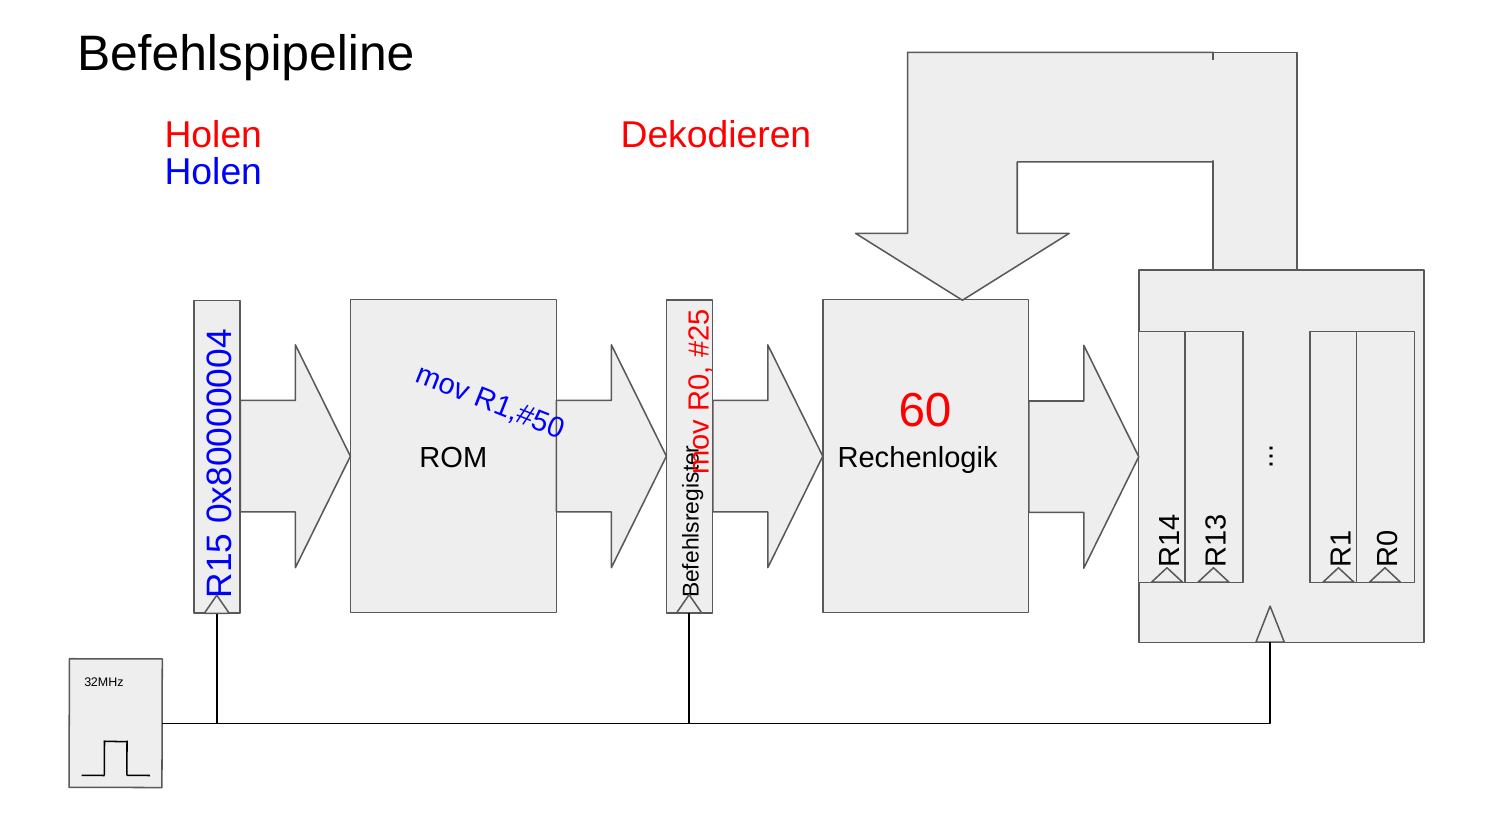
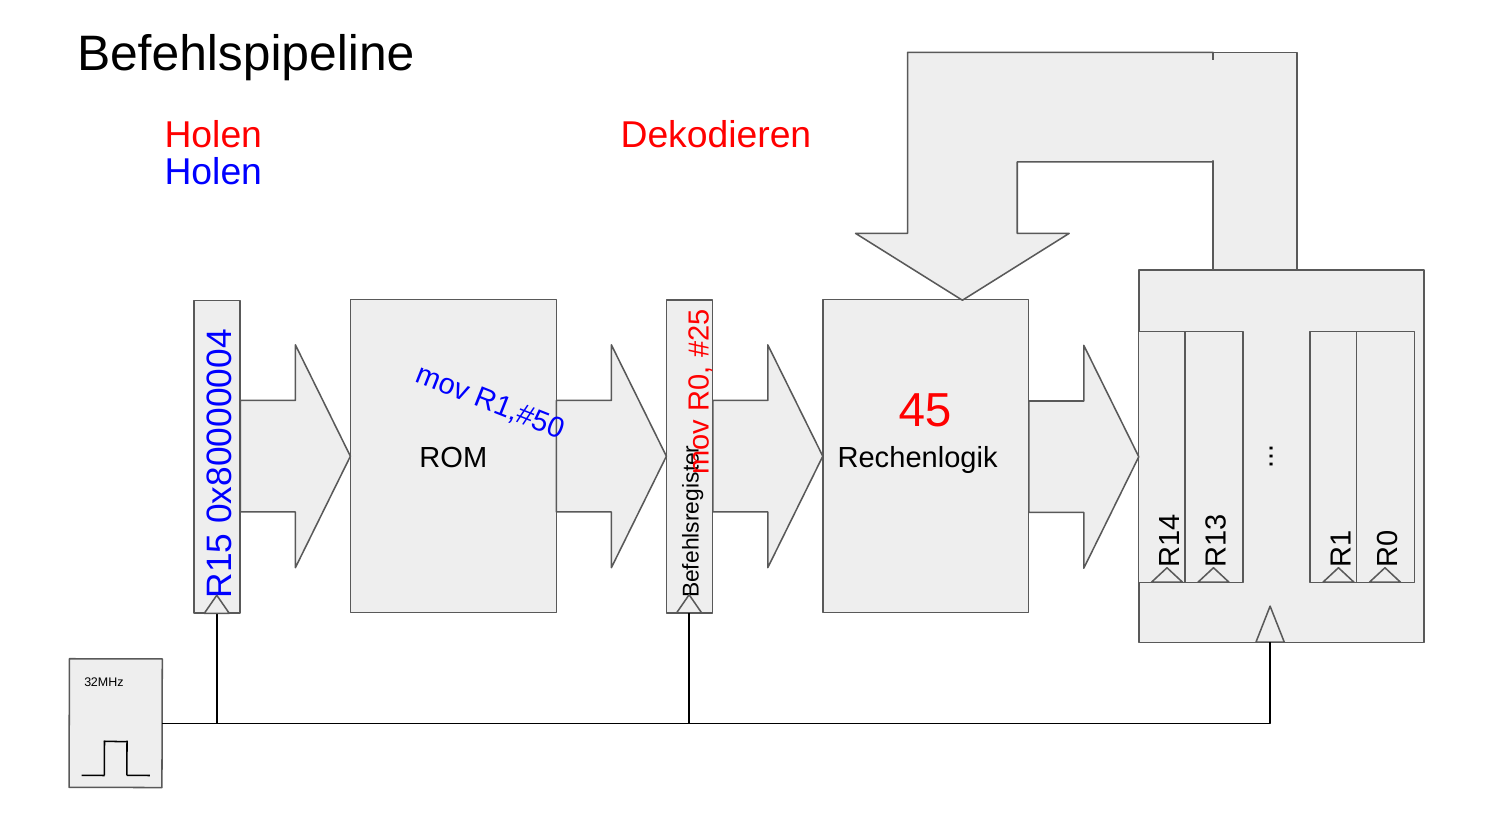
60: 60 -> 45 (925, 411)
